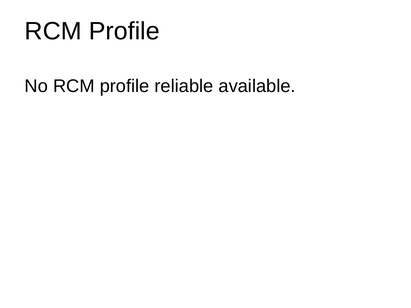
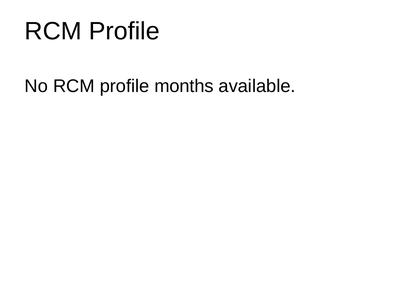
reliable: reliable -> months (184, 86)
